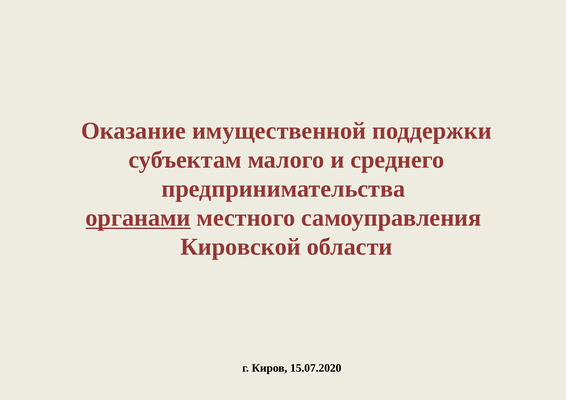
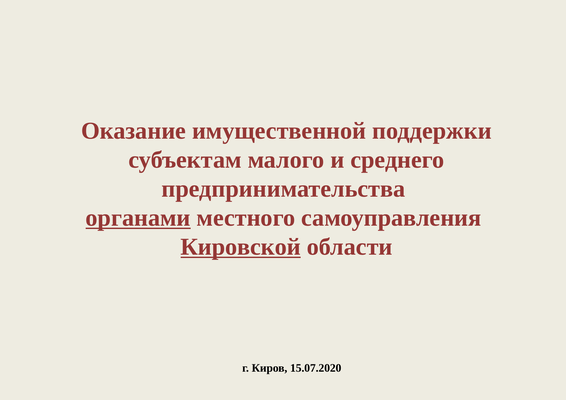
Кировской underline: none -> present (241, 247)
